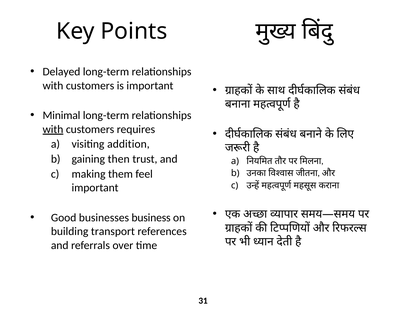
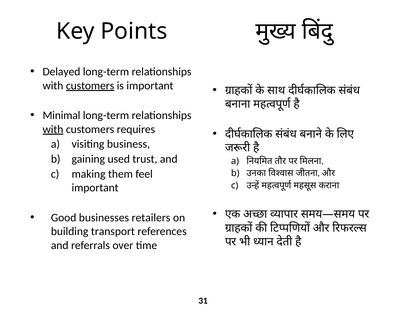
customers underline: none -> present (90, 85)
addition: addition -> business (128, 144)
then: then -> used (119, 159)
business: business -> retailers (151, 218)
